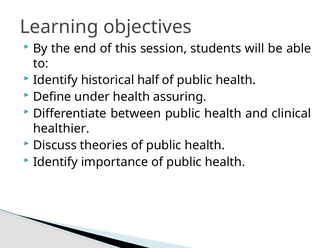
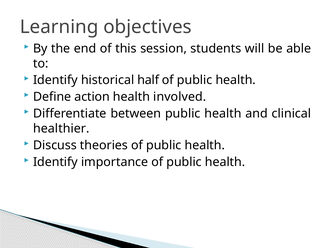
under: under -> action (92, 97)
assuring: assuring -> involved (180, 97)
